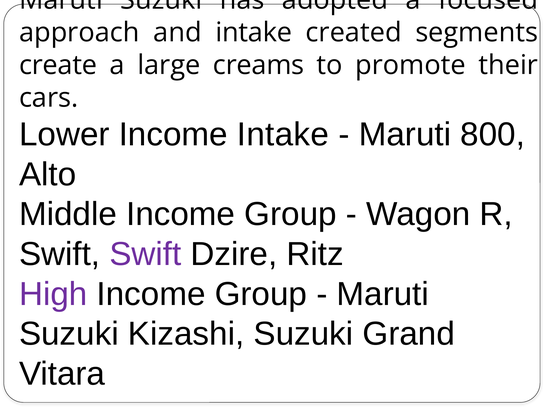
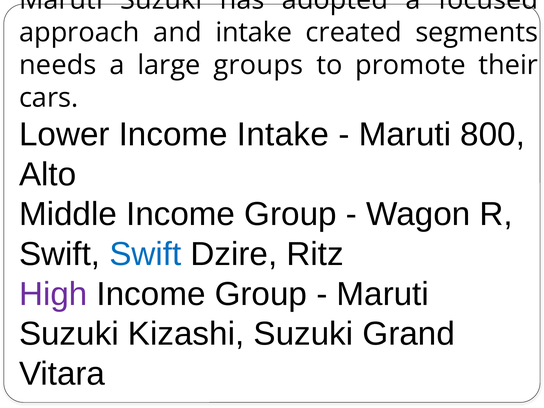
create: create -> needs (58, 65)
creams: creams -> groups (258, 65)
Swift colour: purple -> blue (145, 254)
